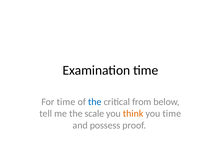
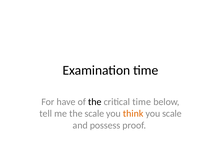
For time: time -> have (66, 102)
the colour: blue -> black (95, 102)
critical from: from -> time (142, 102)
you time: time -> scale (172, 113)
